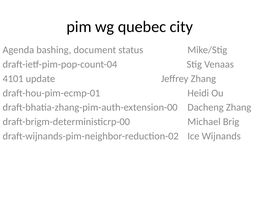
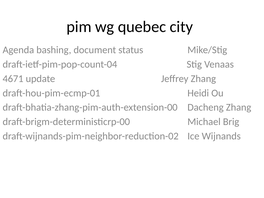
4101: 4101 -> 4671 (13, 79)
